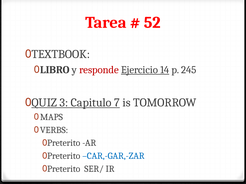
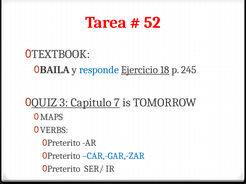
LIBRO: LIBRO -> BAILA (55, 70)
responde colour: red -> blue (99, 70)
14: 14 -> 18 (165, 70)
